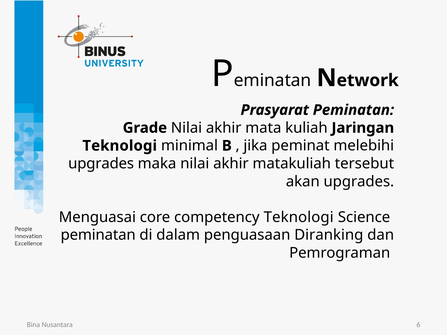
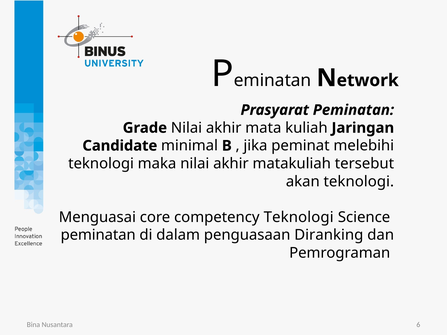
Teknologi: Teknologi -> Candidate (120, 146)
upgrades: upgrades -> teknologi (101, 164)
akan upgrades: upgrades -> teknologi (359, 182)
